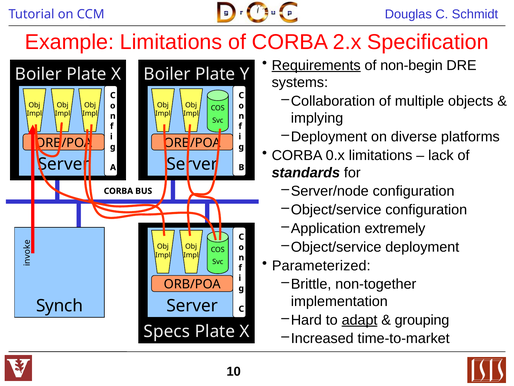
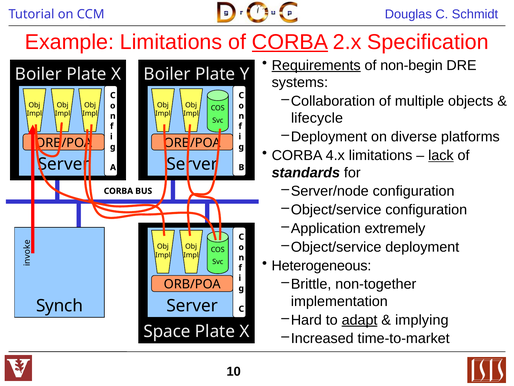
CORBA underline: none -> present (290, 42)
implying: implying -> lifecycle (317, 118)
0.x: 0.x -> 4.x (335, 155)
lack underline: none -> present (441, 155)
Parameterized: Parameterized -> Heterogeneous (321, 265)
grouping: grouping -> implying (422, 320)
Specs: Specs -> Space (167, 331)
